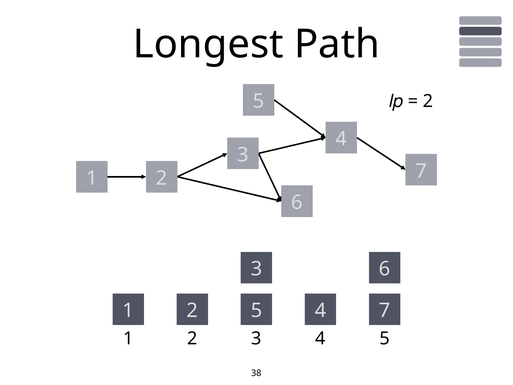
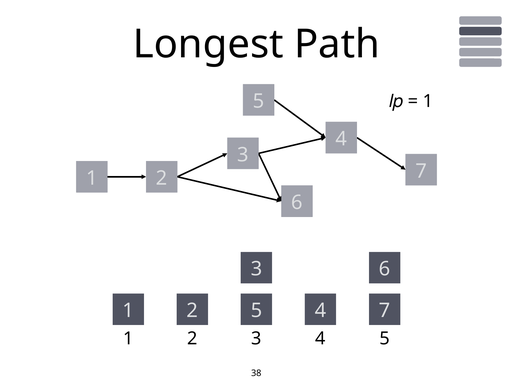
2: 2 -> 1 (428, 101)
